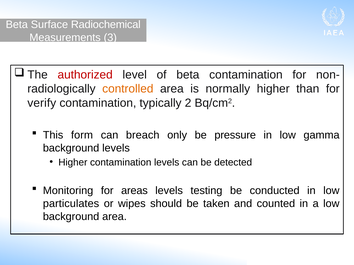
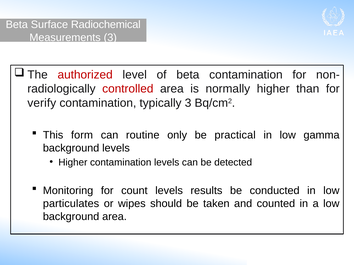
controlled colour: orange -> red (128, 89)
typically 2: 2 -> 3 (188, 103)
breach: breach -> routine (143, 135)
pressure: pressure -> practical (235, 135)
areas: areas -> count (134, 191)
testing: testing -> results (206, 191)
